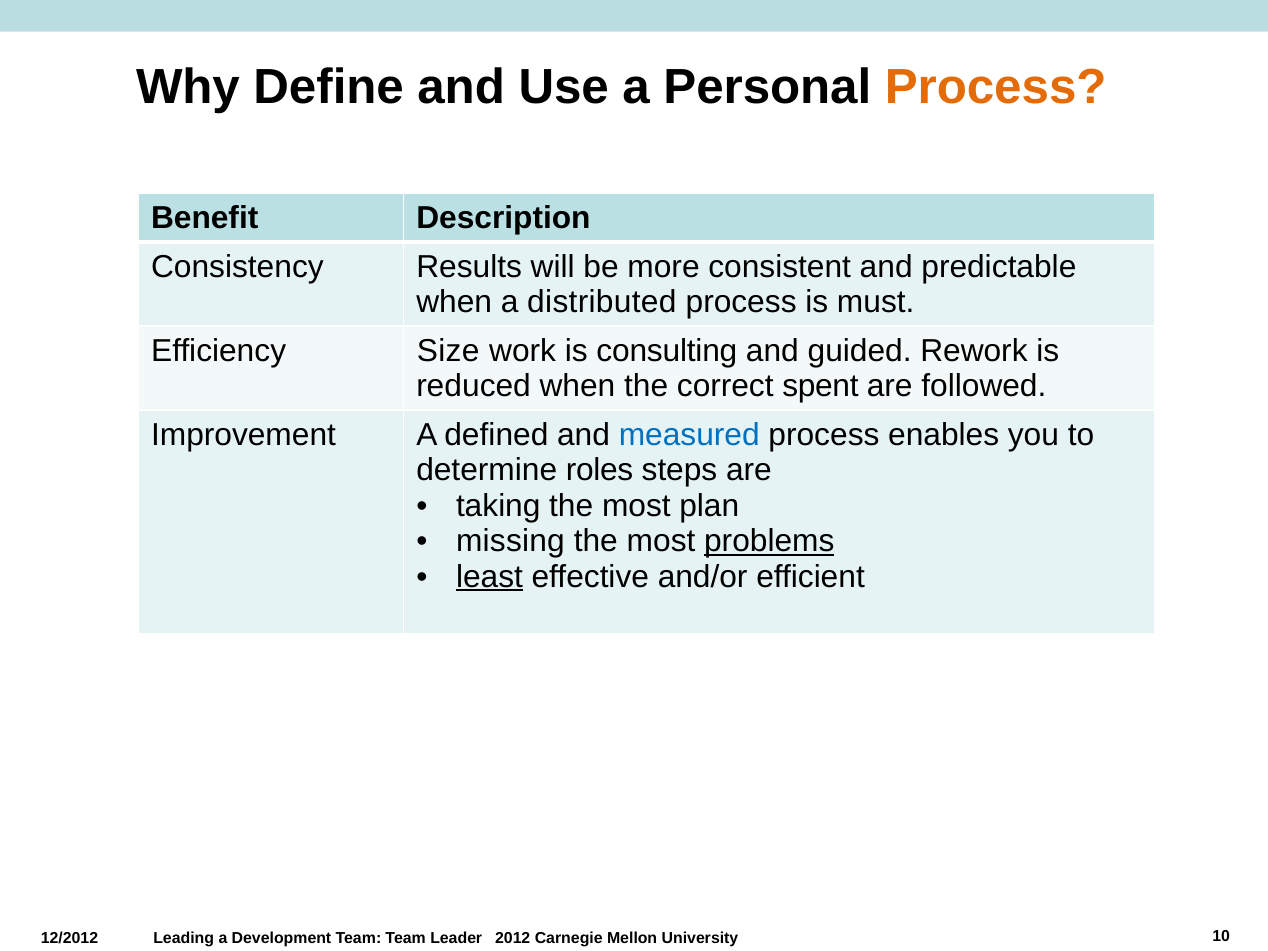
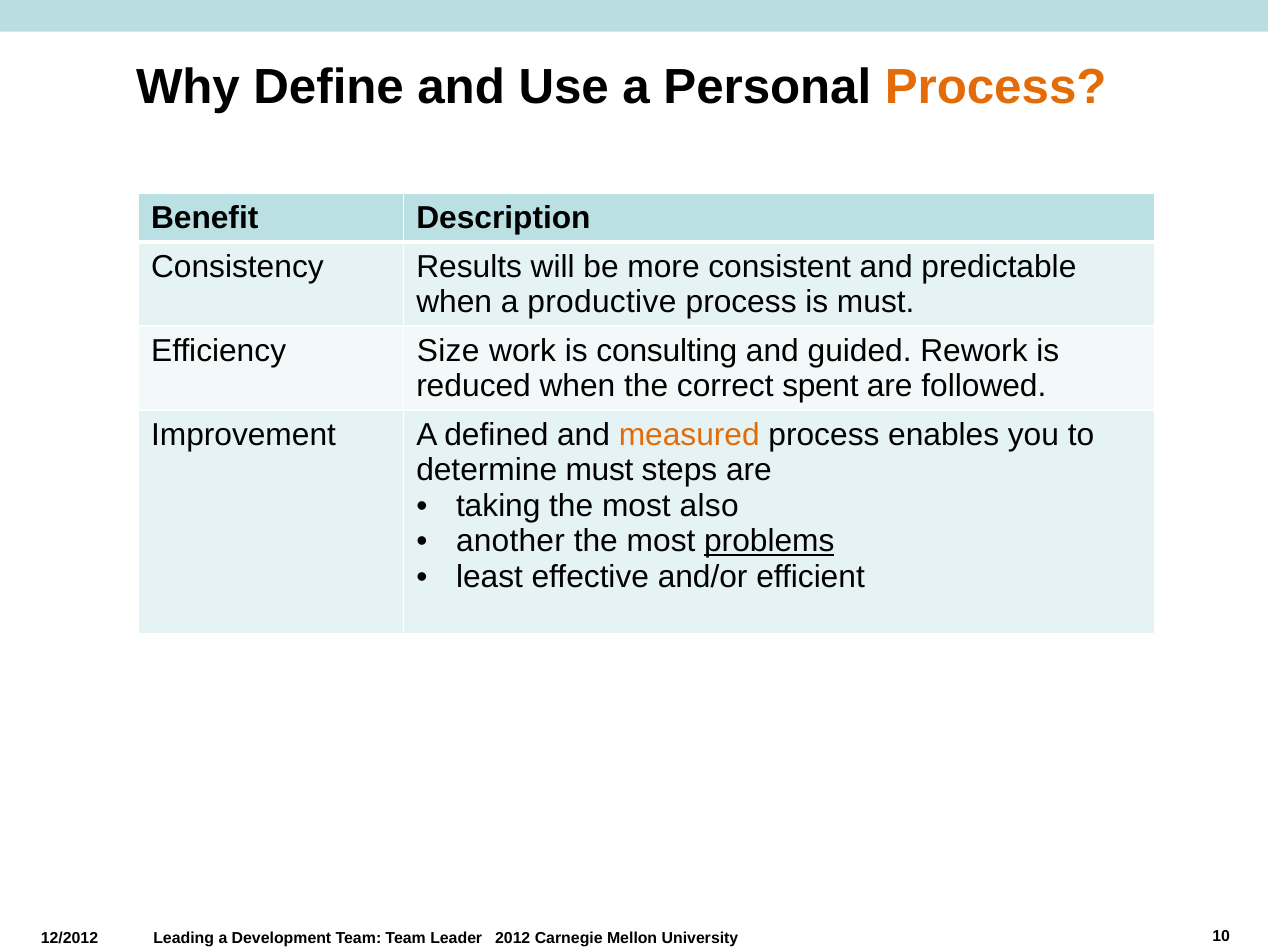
distributed: distributed -> productive (602, 302)
measured colour: blue -> orange (689, 435)
determine roles: roles -> must (599, 470)
plan: plan -> also (709, 506)
missing: missing -> another (510, 541)
least underline: present -> none (489, 577)
